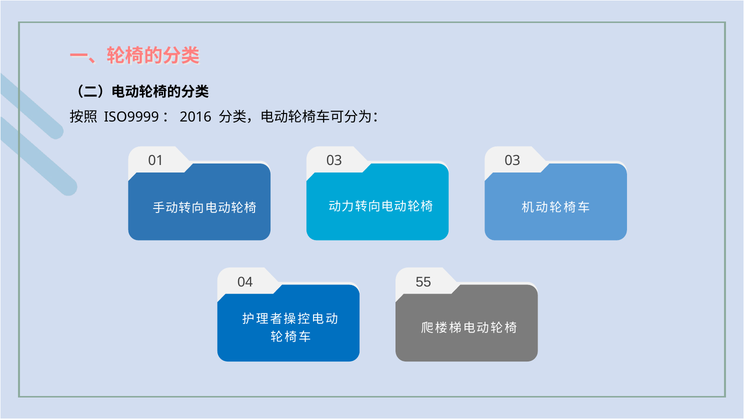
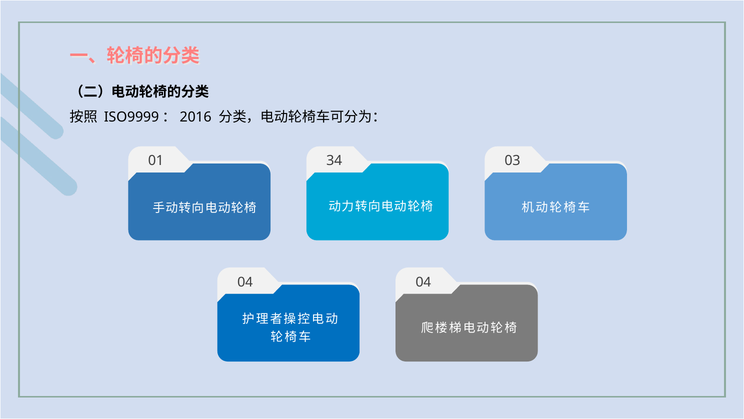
01 03: 03 -> 34 (334, 160)
04 55: 55 -> 04 (423, 282)
